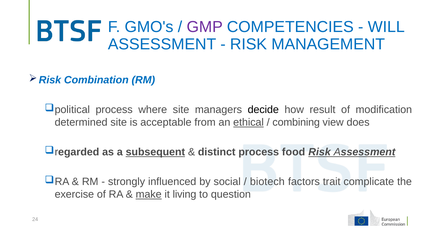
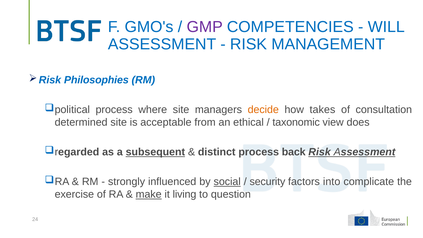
Combination: Combination -> Philosophies (96, 80)
decide colour: black -> orange (263, 110)
result: result -> takes (322, 110)
modification: modification -> consultation (384, 110)
ethical underline: present -> none (249, 122)
combining: combining -> taxonomic (296, 122)
food: food -> back (294, 152)
social underline: none -> present (227, 182)
biotech: biotech -> security (267, 182)
trait: trait -> into (332, 182)
